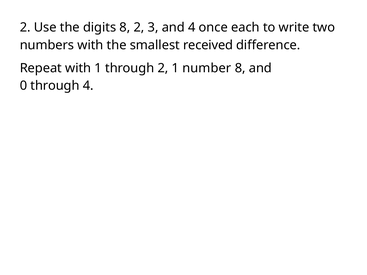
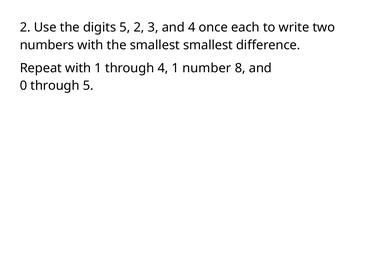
digits 8: 8 -> 5 (125, 28)
smallest received: received -> smallest (208, 45)
through 2: 2 -> 4 (163, 68)
through 4: 4 -> 5 (88, 86)
